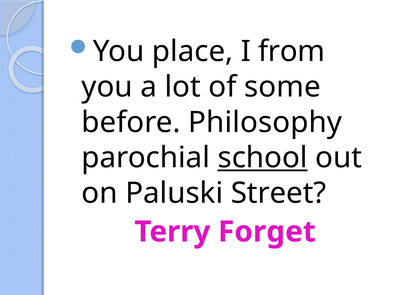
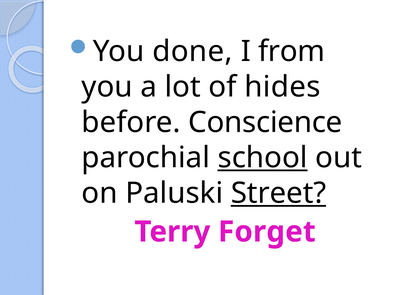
place: place -> done (192, 52)
some: some -> hides (282, 87)
Philosophy: Philosophy -> Conscience (265, 123)
Street underline: none -> present (279, 193)
